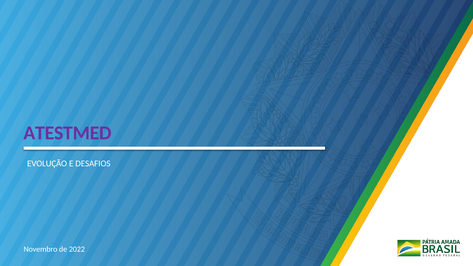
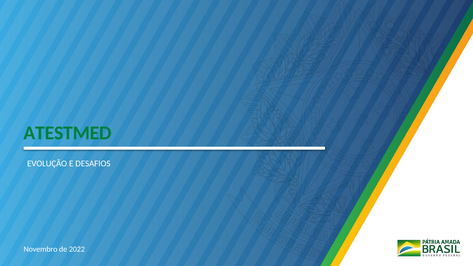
ATESTMED colour: purple -> green (68, 133)
